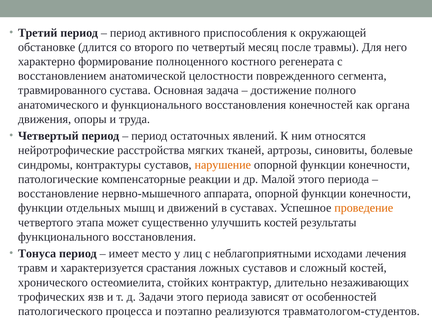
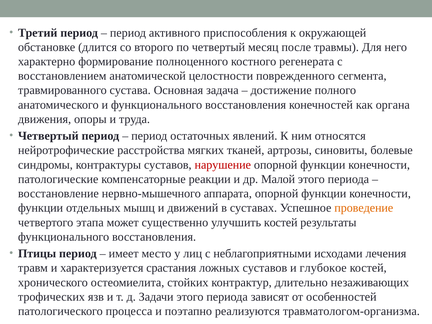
нарушение colour: orange -> red (223, 165)
Тонуса: Тонуса -> Птицы (37, 254)
сложный: сложный -> глубокое (323, 268)
травматологом-студентов: травматологом-студентов -> травматологом-организма (351, 311)
